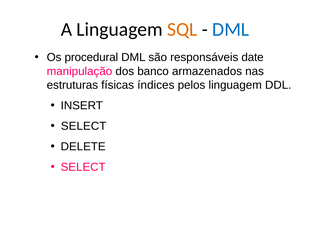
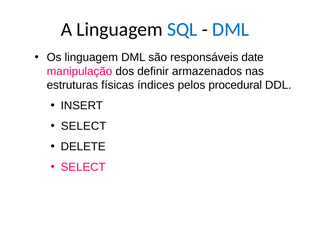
SQL colour: orange -> blue (182, 29)
Os procedural: procedural -> linguagem (91, 57)
banco: banco -> definir (153, 71)
pelos linguagem: linguagem -> procedural (235, 85)
